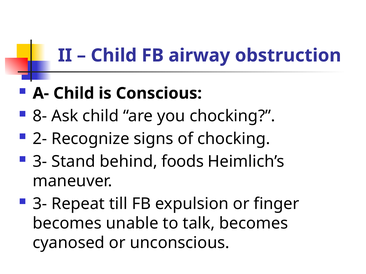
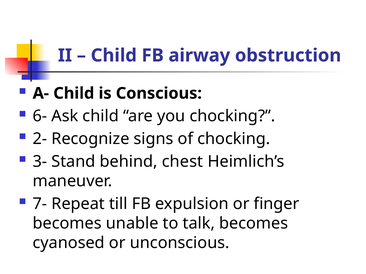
8-: 8- -> 6- (40, 116)
foods: foods -> chest (182, 162)
3-: 3- -> 7- (40, 204)
